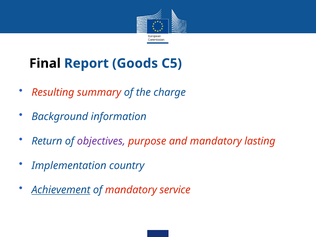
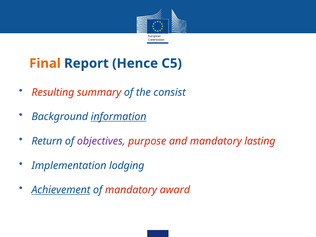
Final colour: black -> orange (45, 63)
Goods: Goods -> Hence (135, 63)
charge: charge -> consist (170, 92)
information underline: none -> present (119, 117)
country: country -> lodging (127, 166)
service: service -> award (175, 190)
